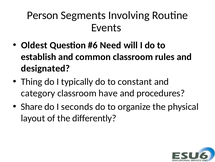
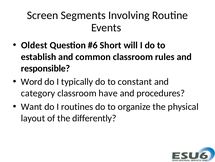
Person: Person -> Screen (43, 15)
Need: Need -> Short (111, 45)
designated: designated -> responsible (45, 68)
Thing: Thing -> Word (32, 81)
Share: Share -> Want (32, 106)
seconds: seconds -> routines (77, 106)
